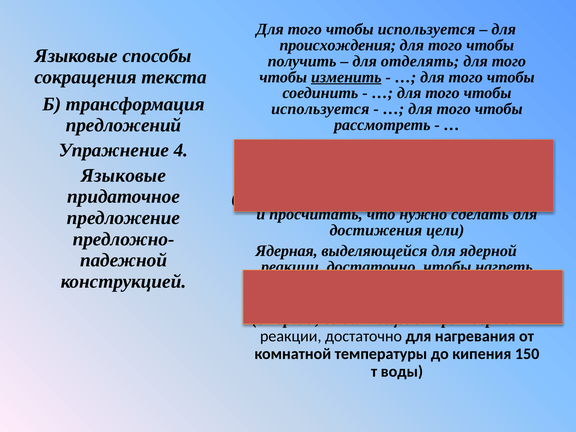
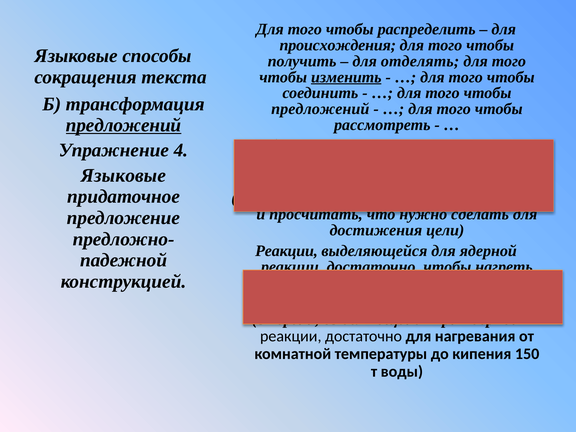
используется: используется -> распределить (427, 29)
используется: используется -> предложений (320, 109)
предложений underline: none -> present (124, 125)
Ядерная: Ядерная -> Реакции (286, 251)
